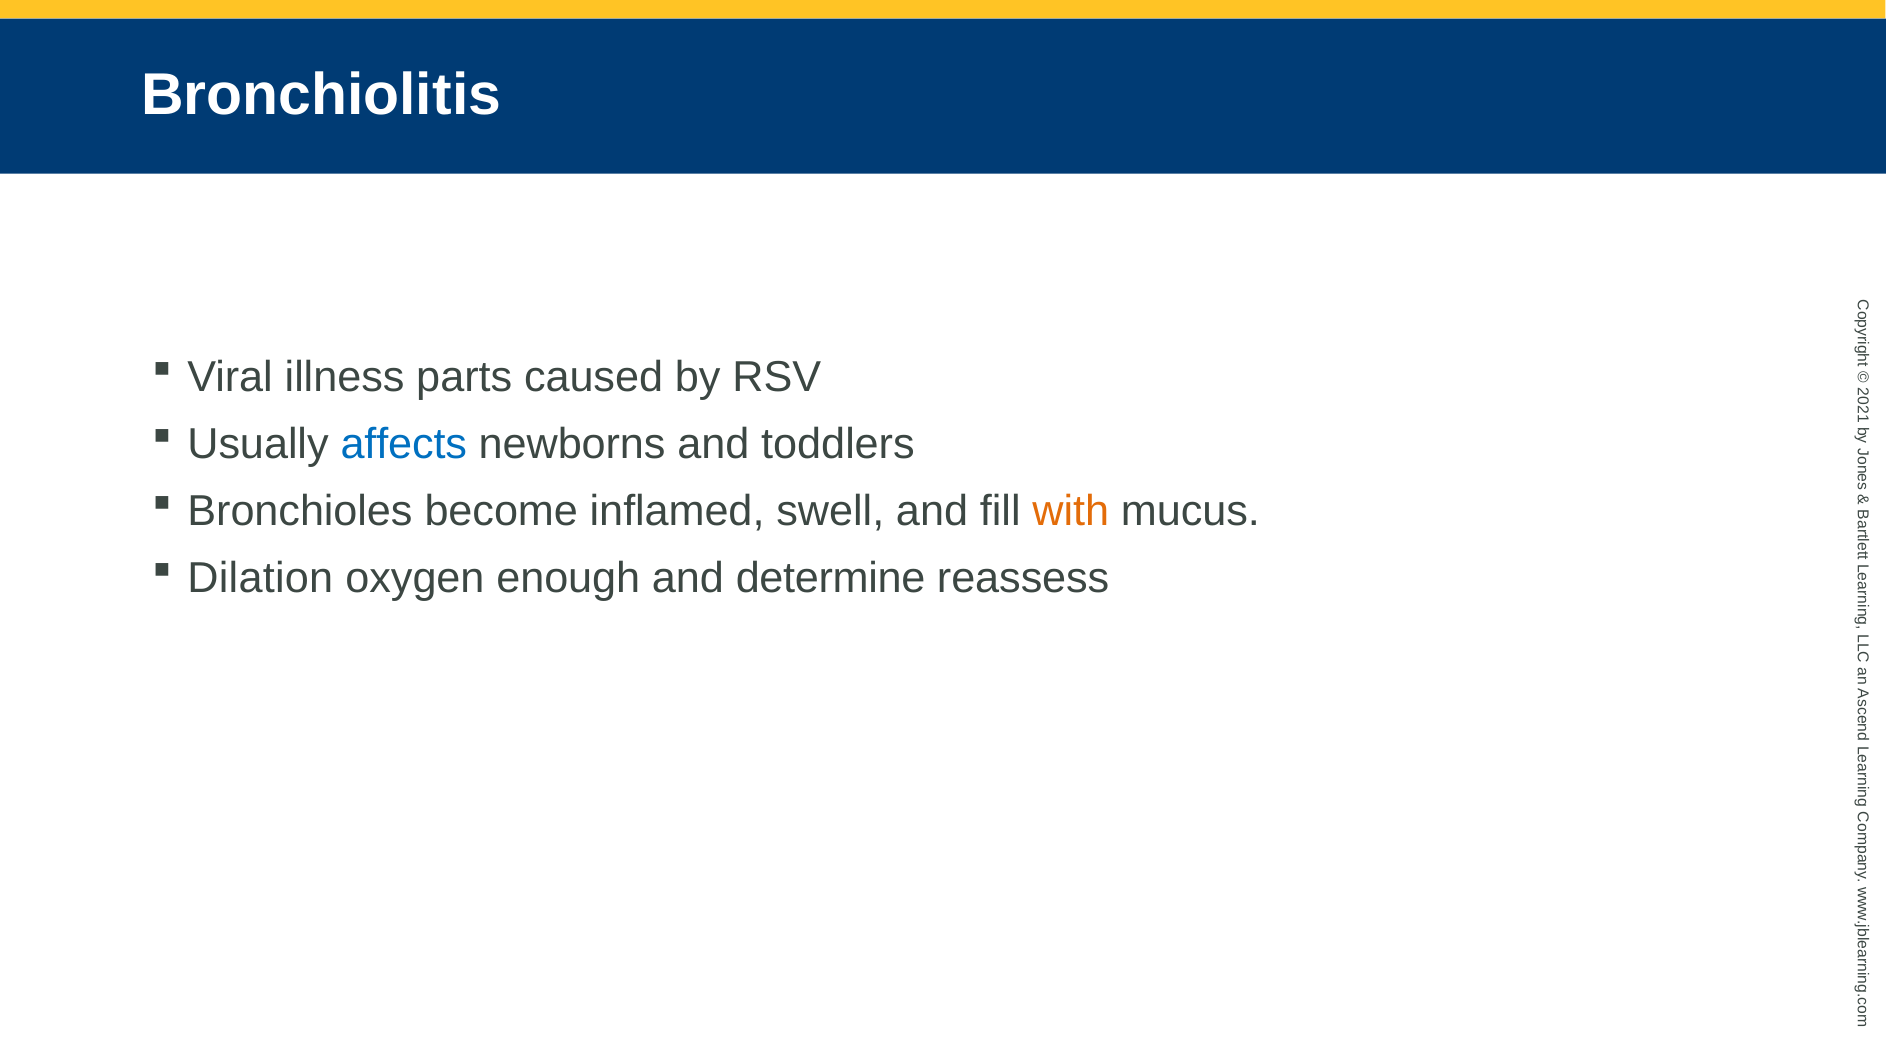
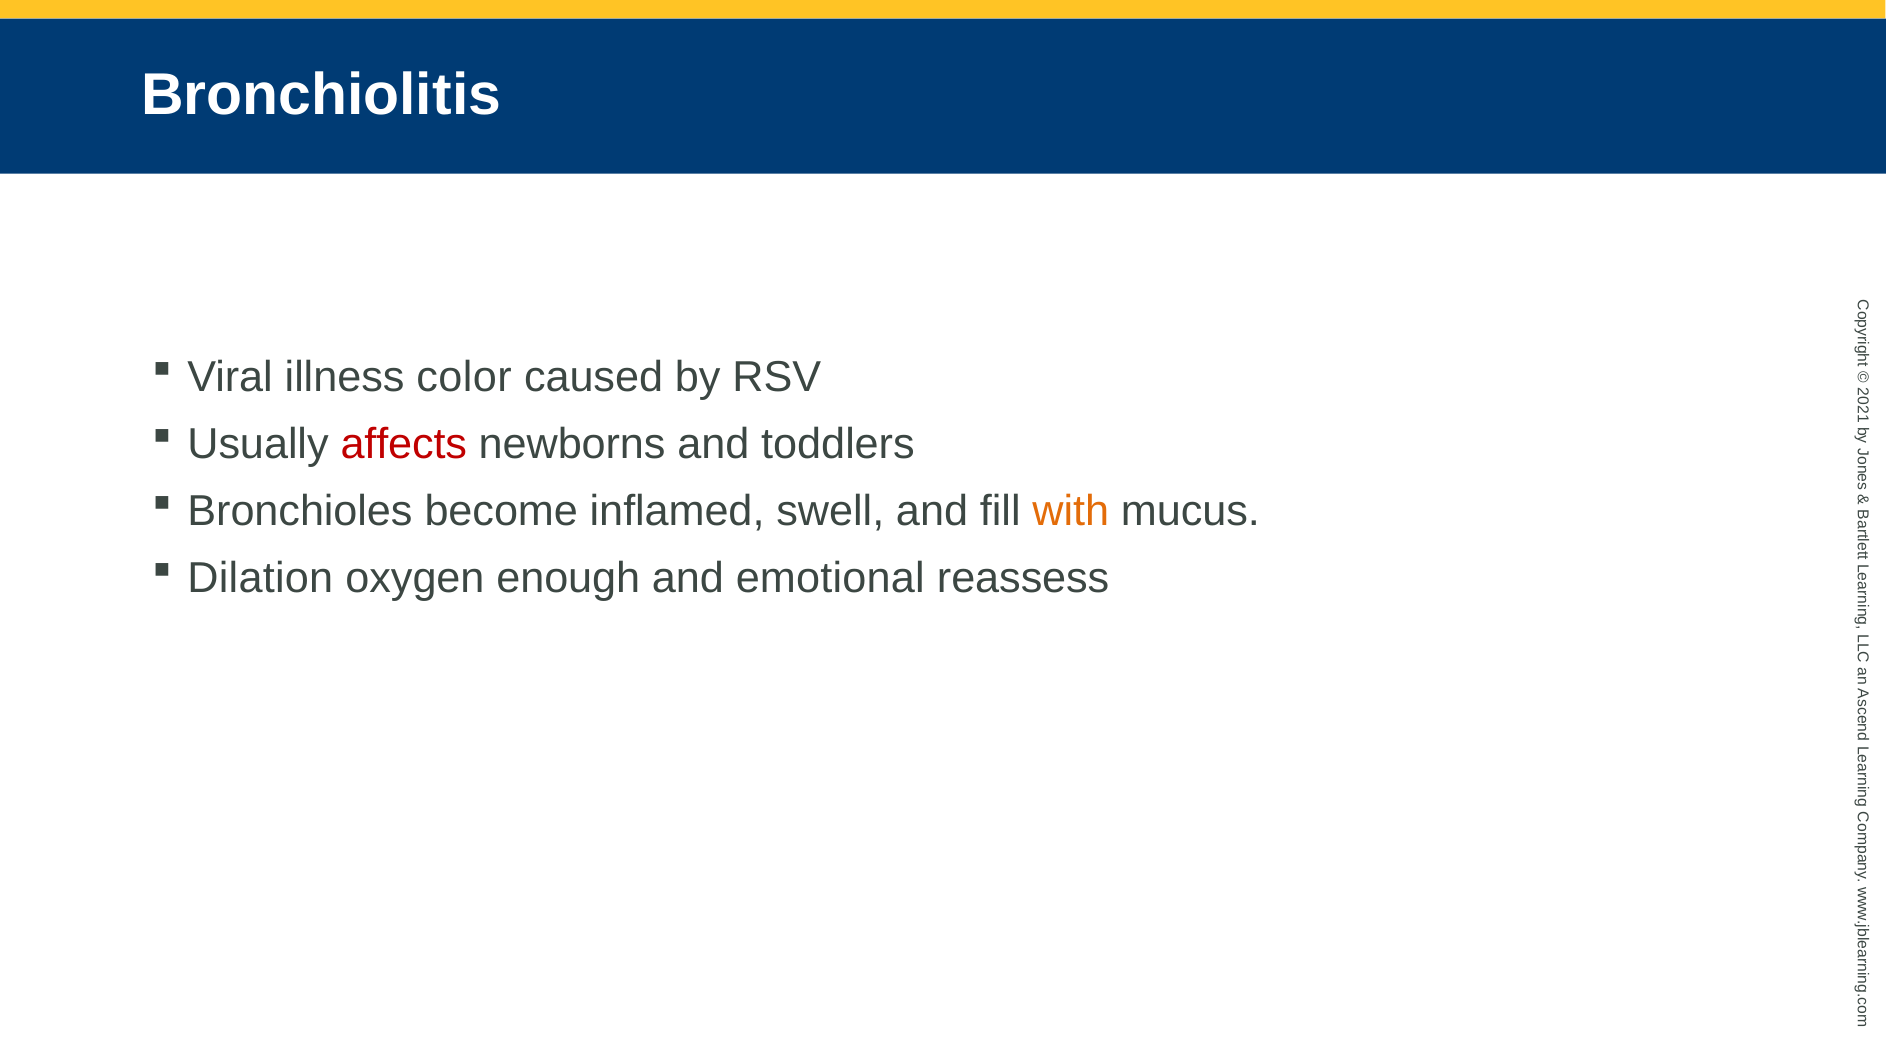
parts: parts -> color (464, 377)
affects colour: blue -> red (404, 444)
determine: determine -> emotional (830, 578)
